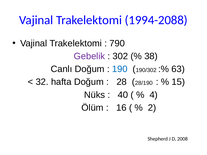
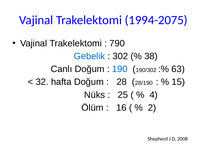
1994-2088: 1994-2088 -> 1994-2075 (156, 20)
Gebelik colour: purple -> blue (89, 56)
40: 40 -> 25 (123, 95)
